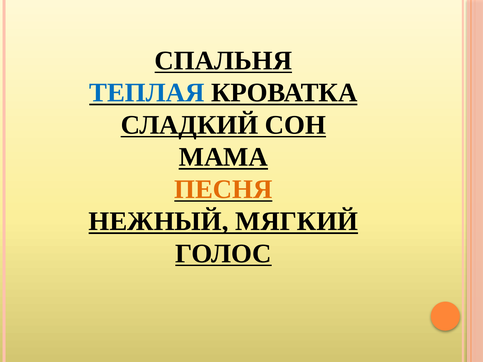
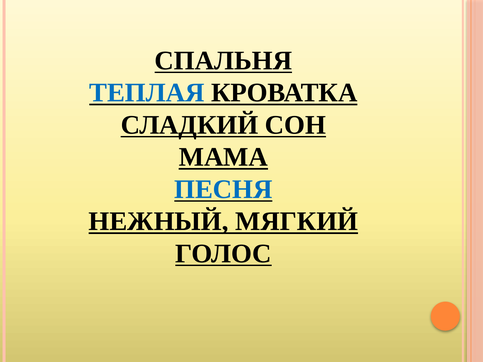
ПЕСНЯ colour: orange -> blue (223, 189)
